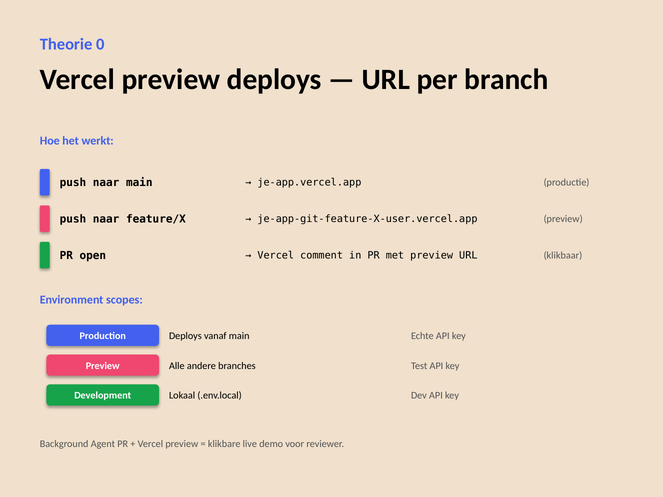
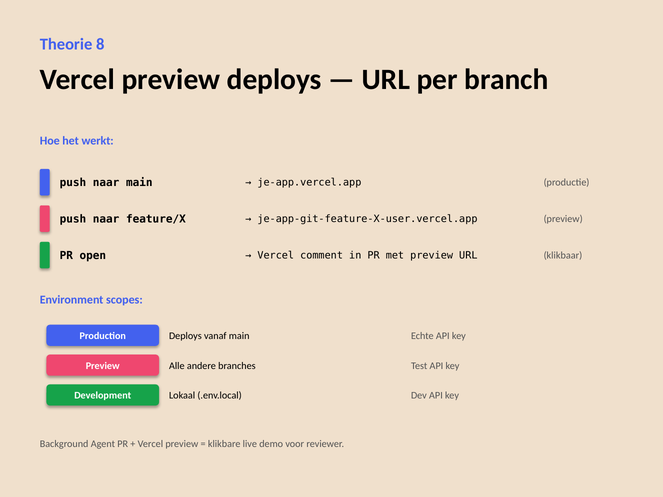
0: 0 -> 8 (100, 44)
